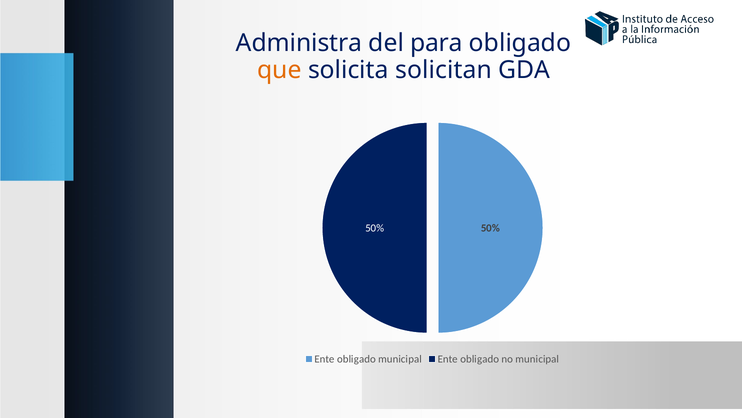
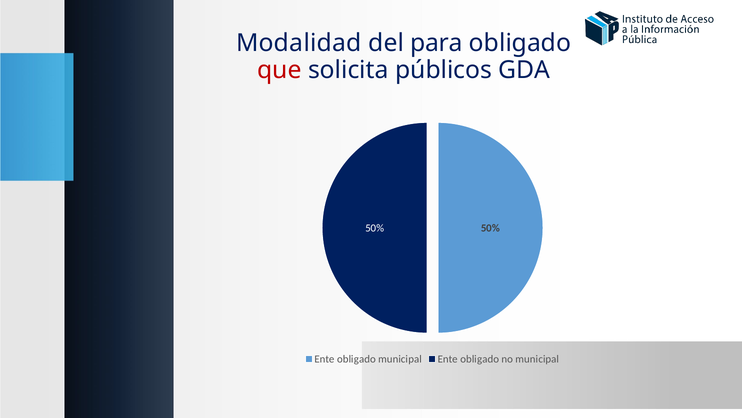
Administra: Administra -> Modalidad (299, 43)
que colour: orange -> red (279, 70)
solicitan: solicitan -> públicos (444, 70)
